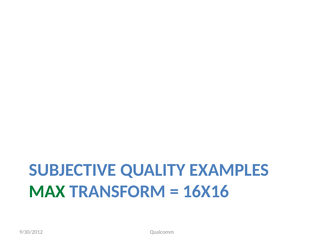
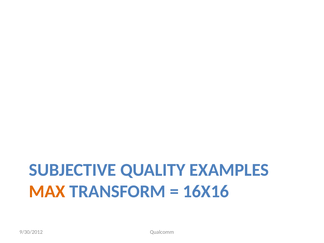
MAX colour: green -> orange (47, 191)
